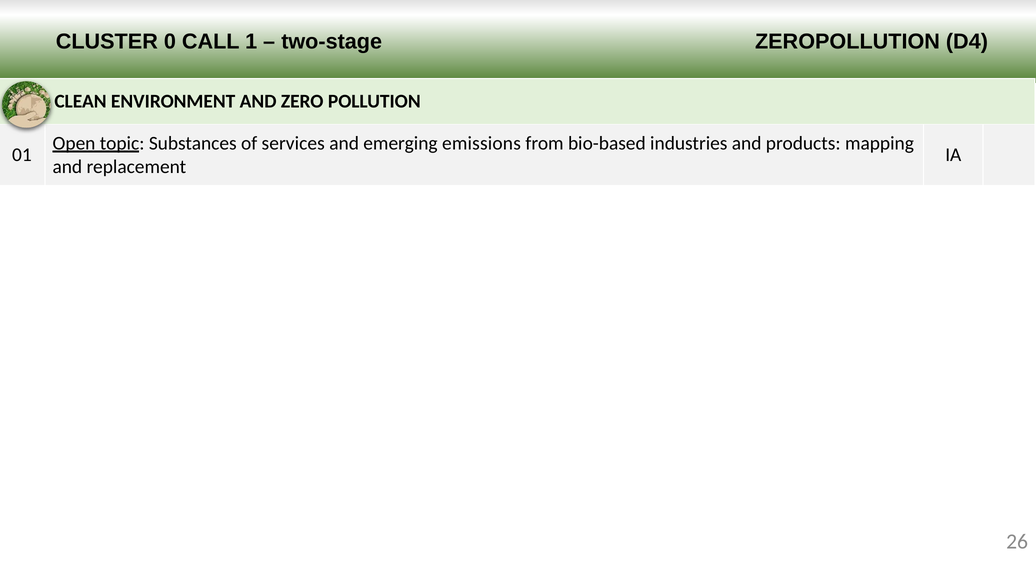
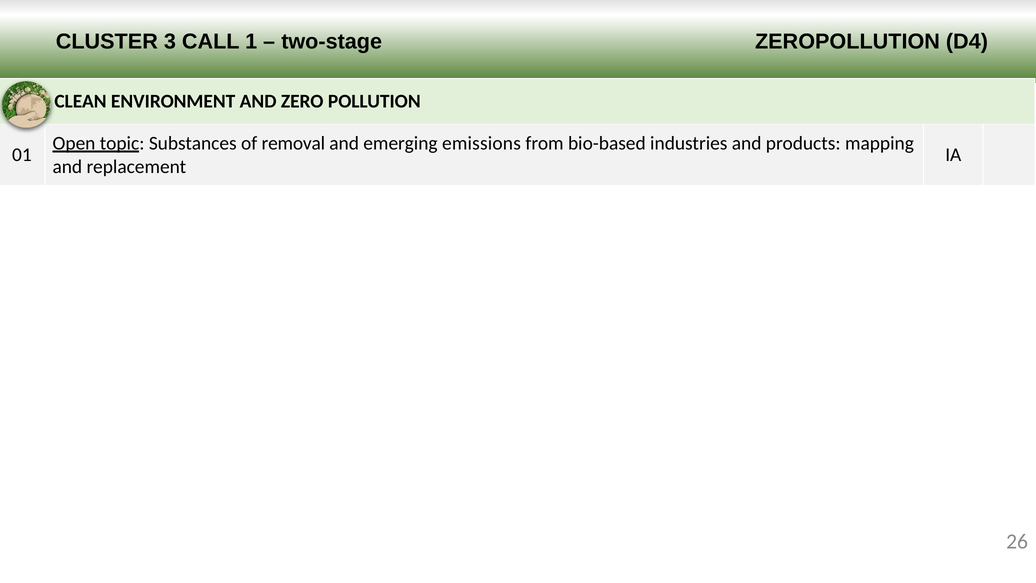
0: 0 -> 3 (170, 41)
services: services -> removal (293, 143)
